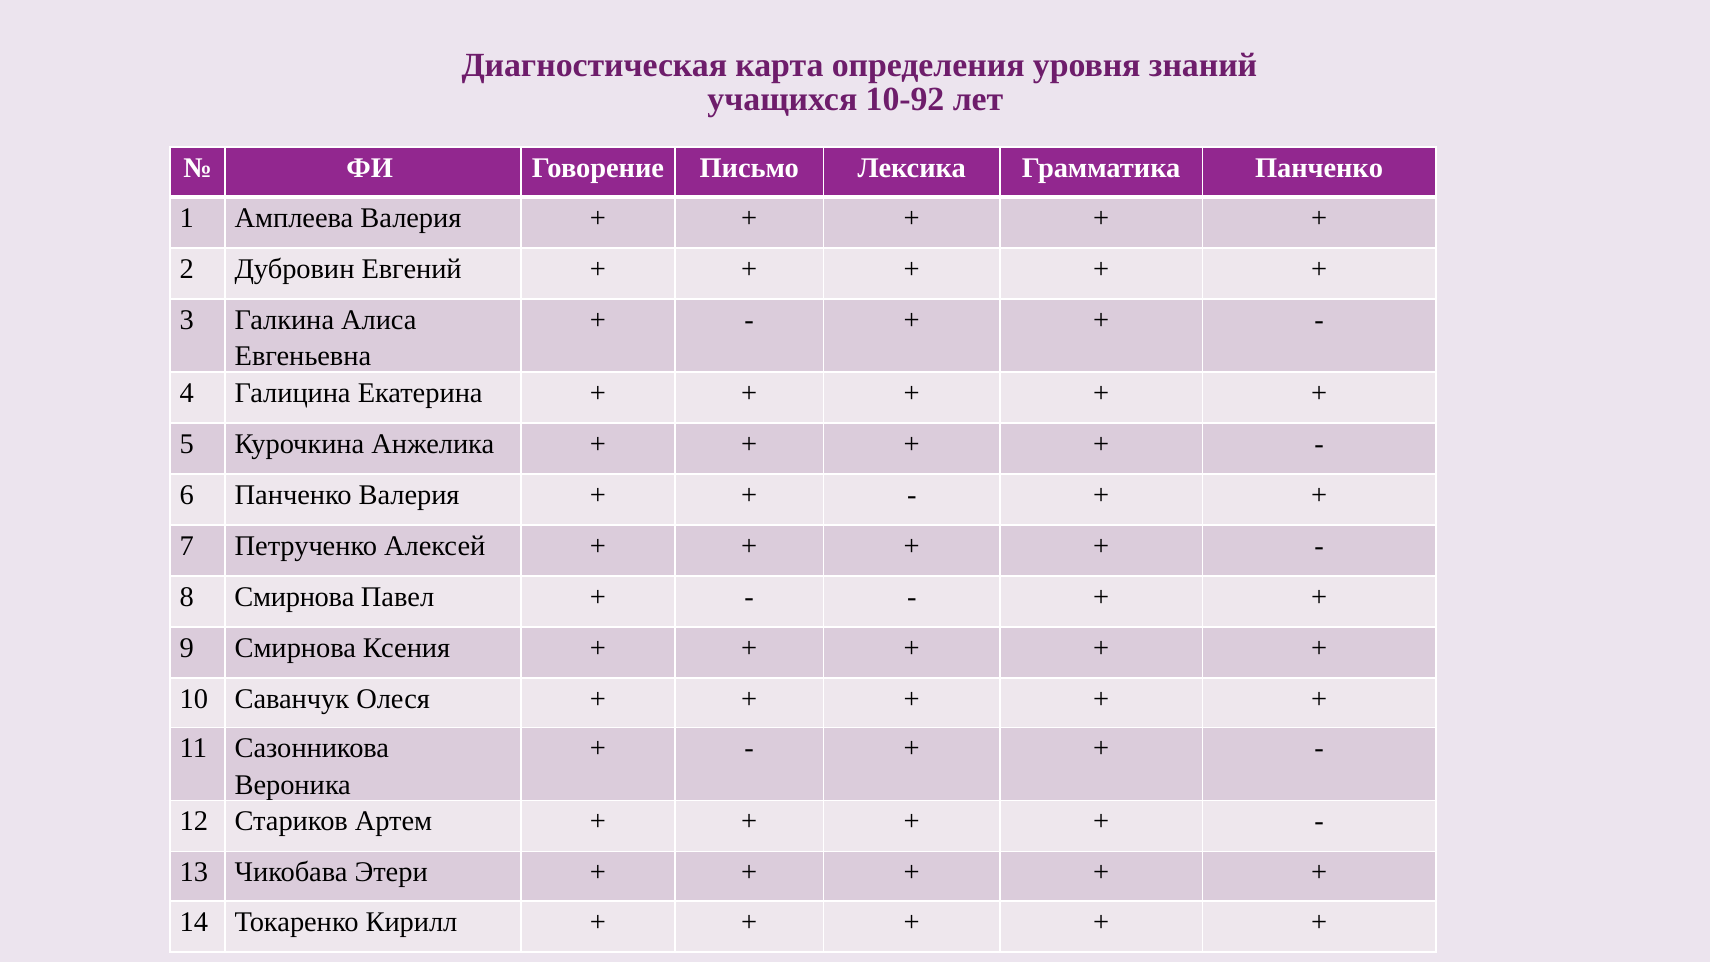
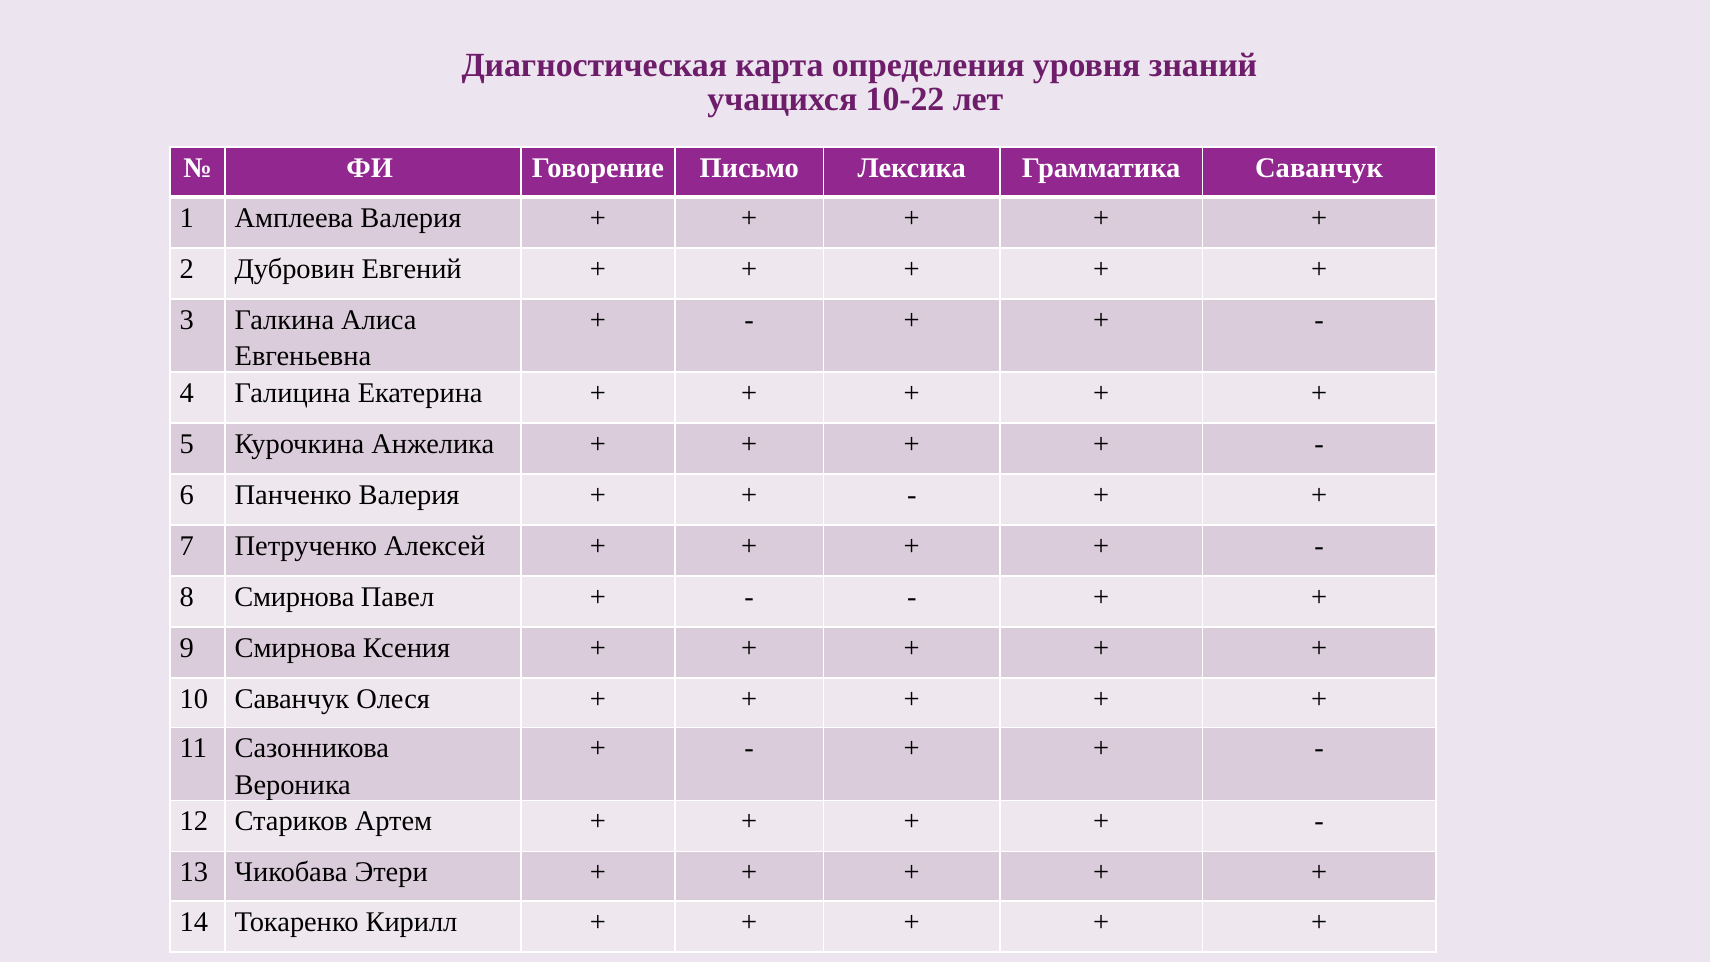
10-92: 10-92 -> 10-22 (905, 99)
Грамматика Панченко: Панченко -> Саванчук (1319, 168)
